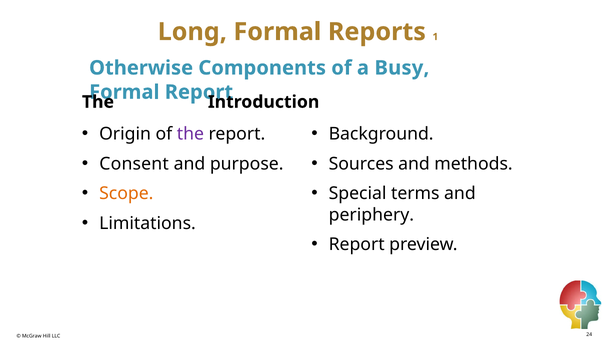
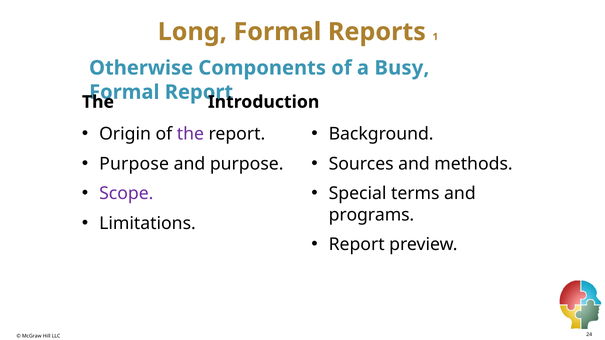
Consent: Consent -> Purpose (134, 164)
Scope colour: orange -> purple (126, 194)
periphery: periphery -> programs (371, 215)
